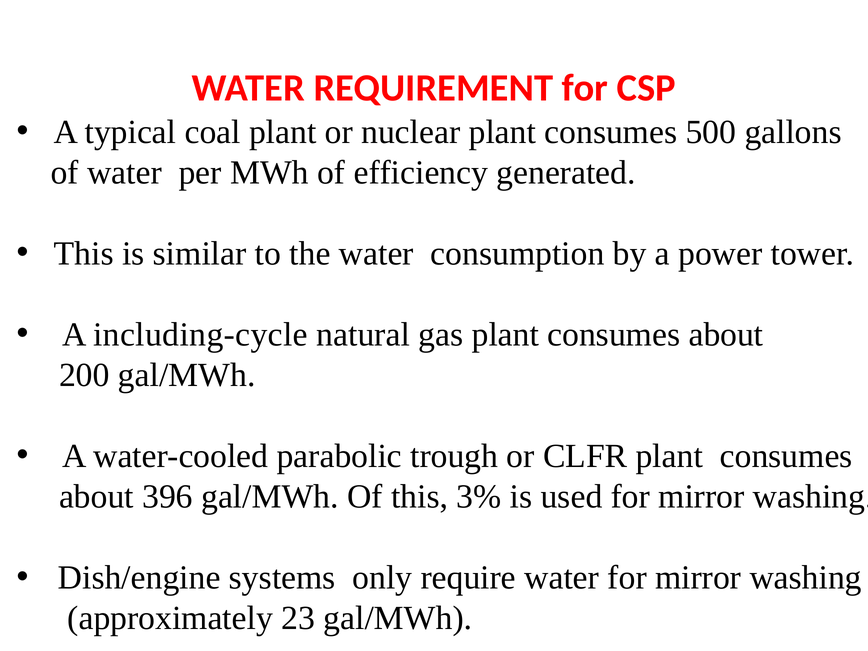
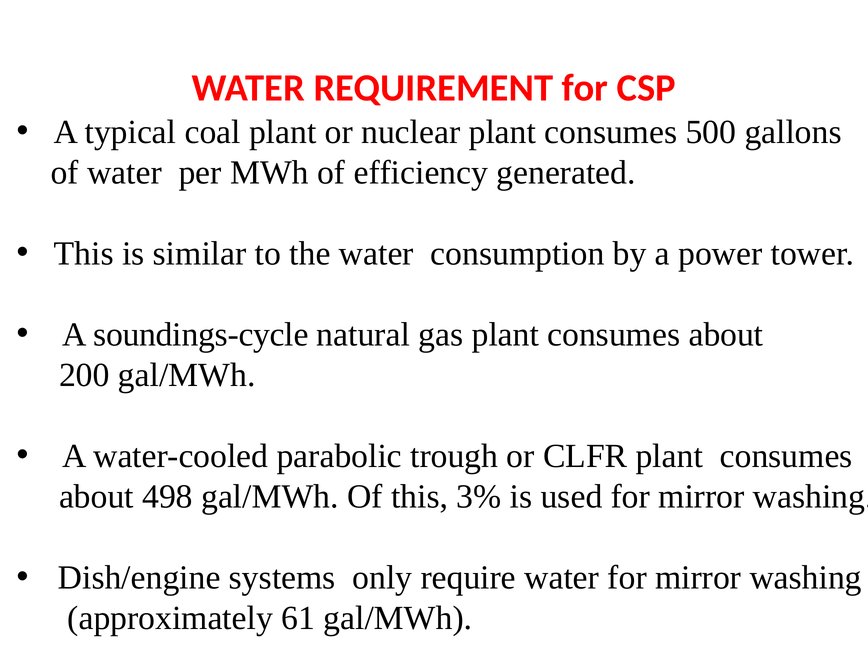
including-cycle: including-cycle -> soundings-cycle (201, 335)
396: 396 -> 498 (167, 497)
23: 23 -> 61 (298, 618)
